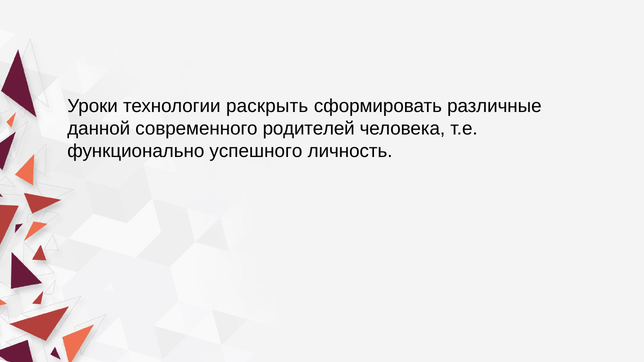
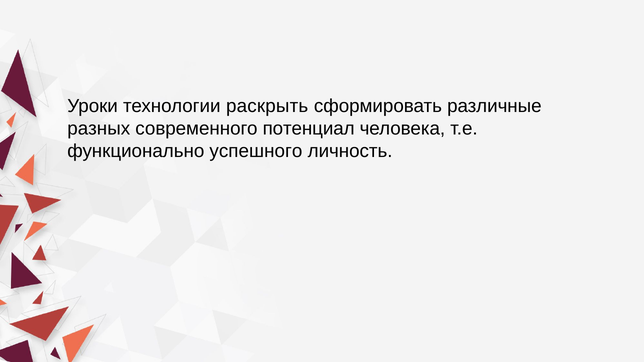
данной: данной -> разных (99, 129)
родителей: родителей -> потенциал (309, 129)
